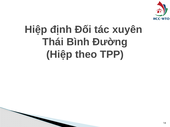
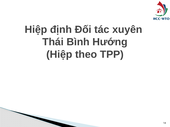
Đường: Đường -> Hướng (110, 42)
